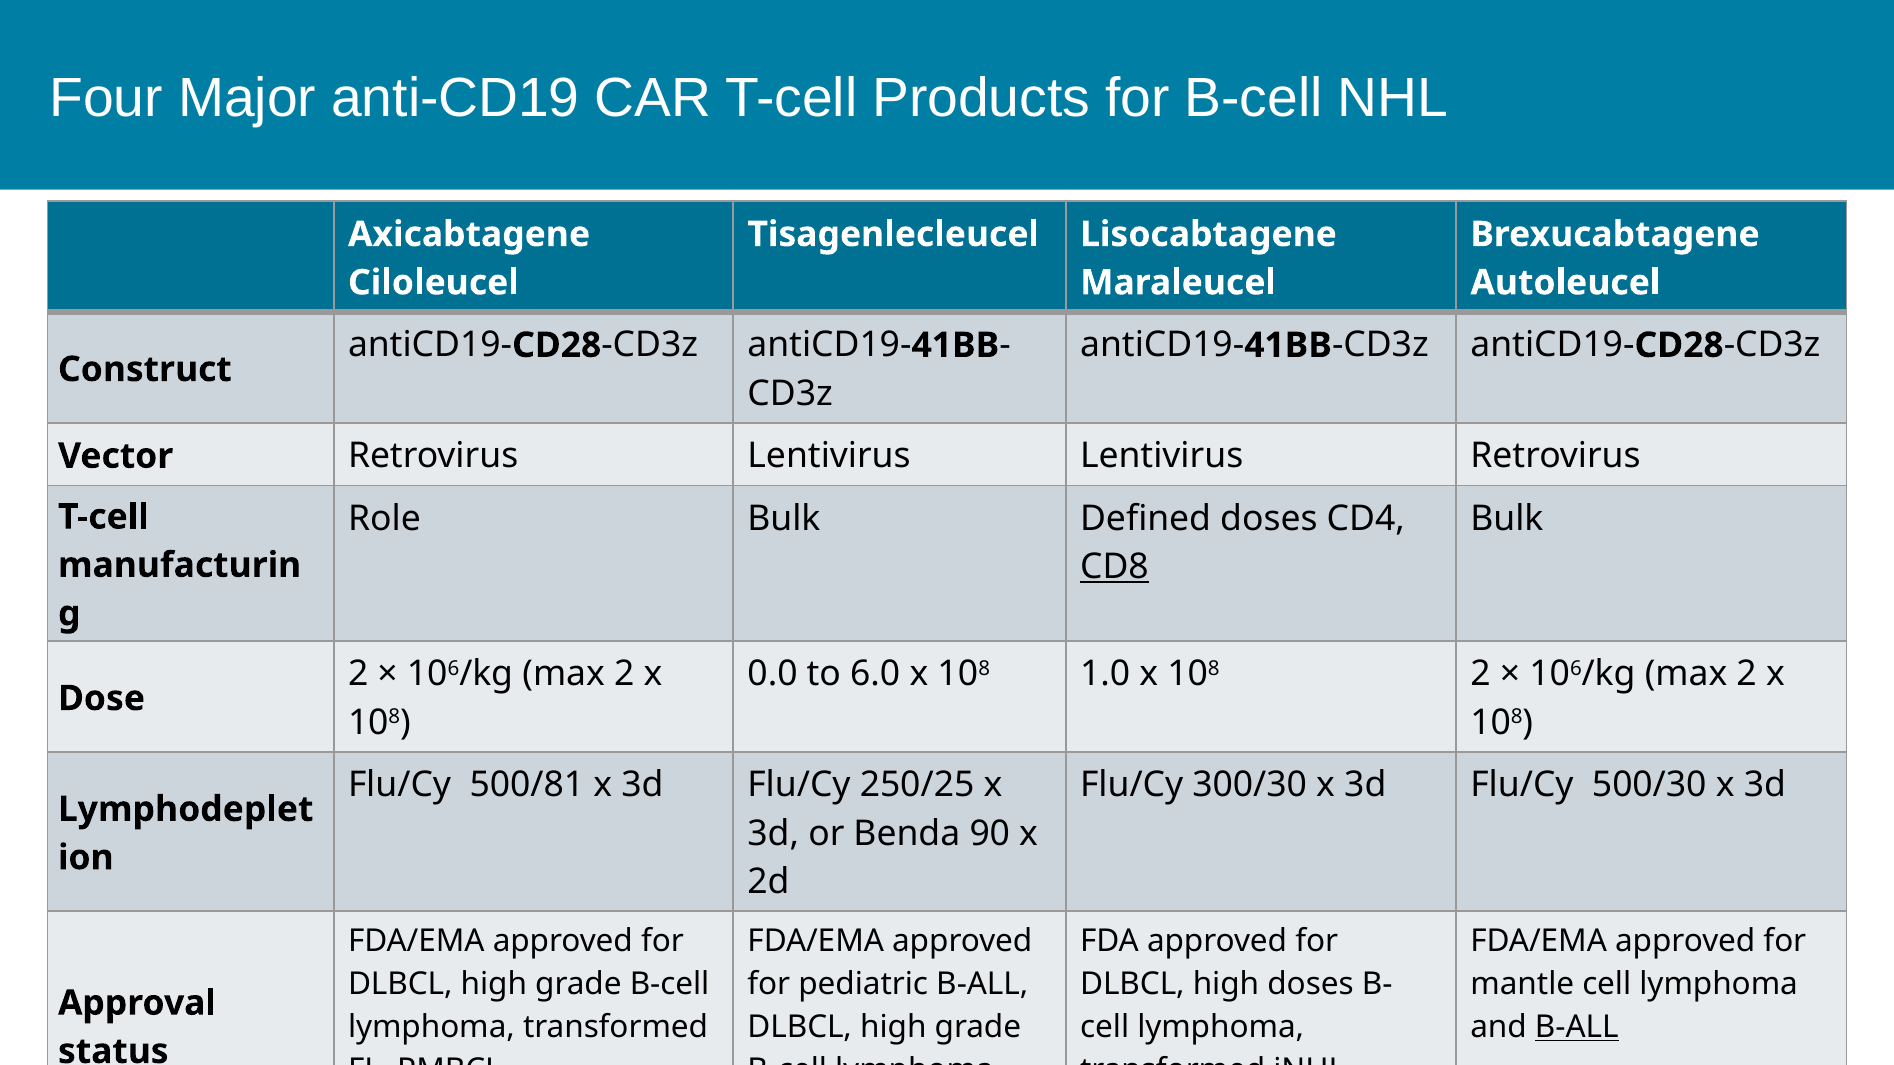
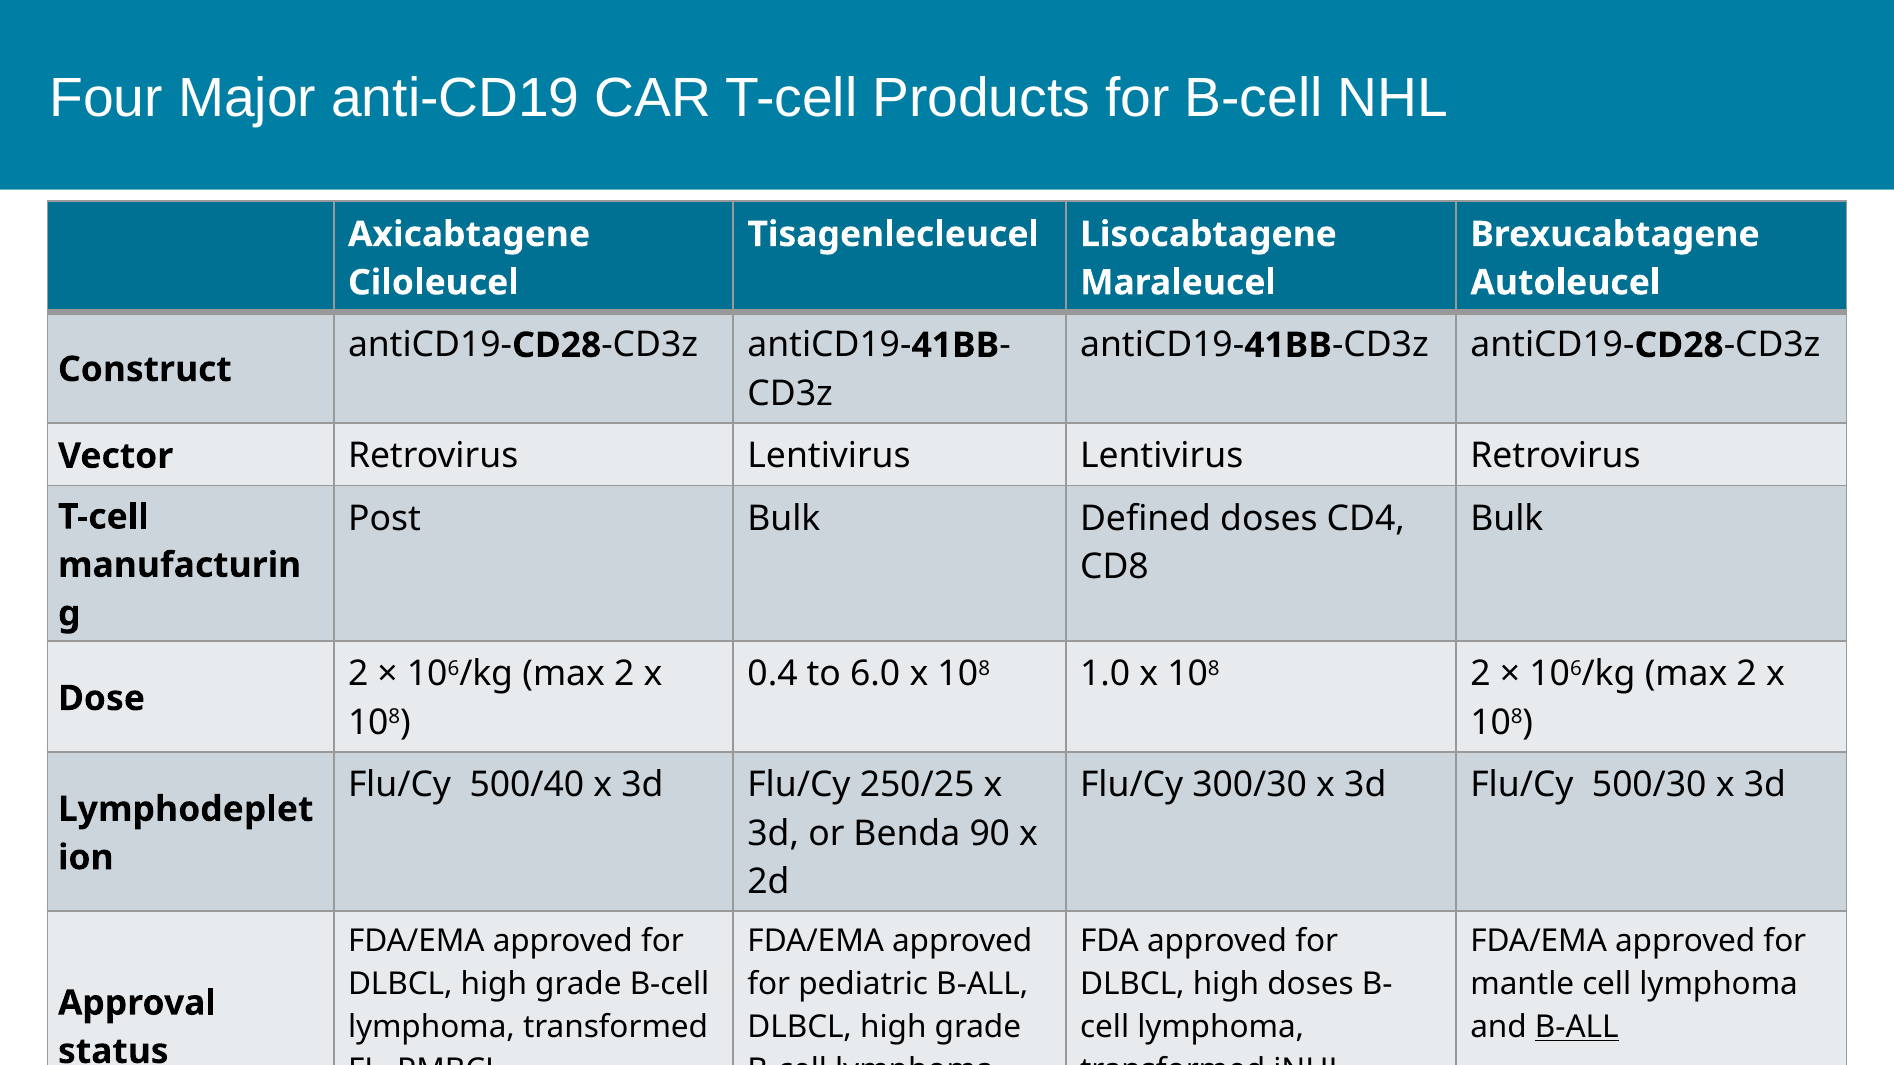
Role: Role -> Post (384, 519)
CD8 underline: present -> none (1114, 567)
0.0: 0.0 -> 0.4 (773, 674)
500/81: 500/81 -> 500/40 (527, 785)
